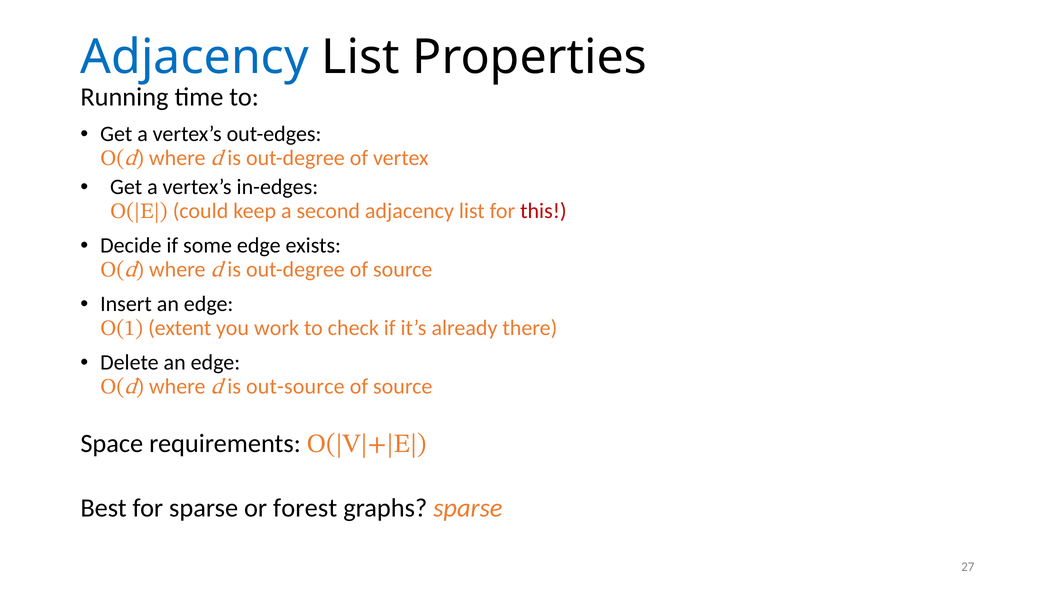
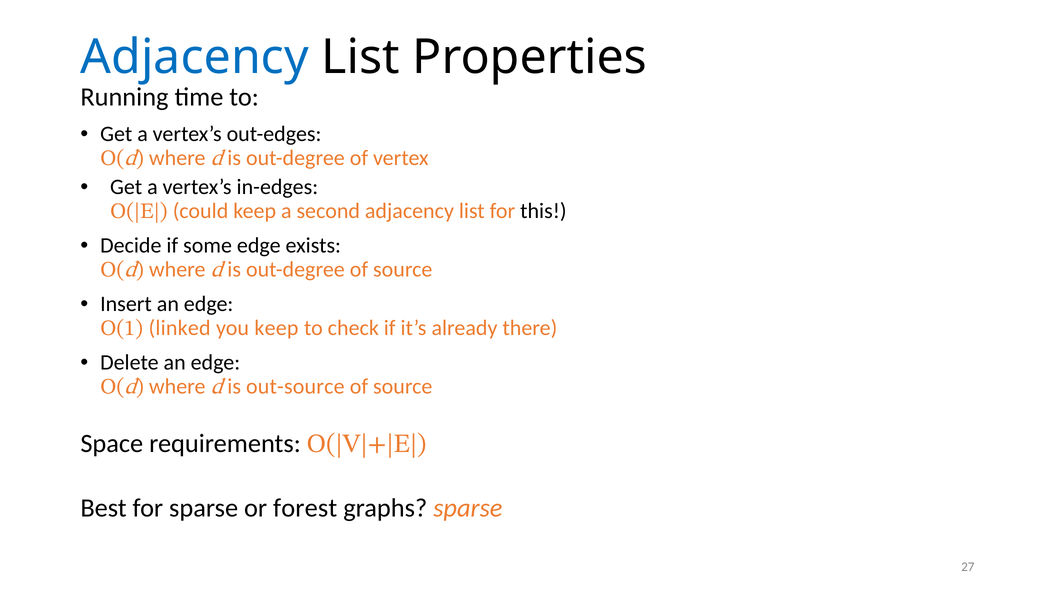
this colour: red -> black (543, 211)
extent: extent -> linked (180, 328)
you work: work -> keep (276, 328)
